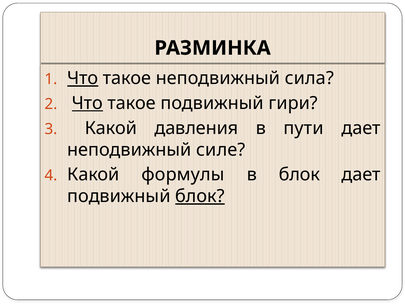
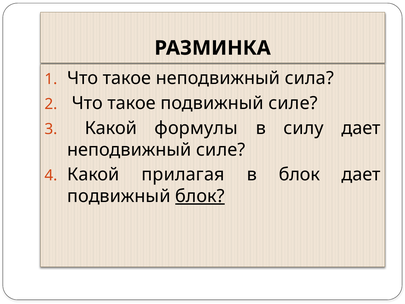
Что underline: present -> none (83, 78)
Что underline: present -> none (87, 103)
подвижный гири: гири -> силе (293, 103)
давления: давления -> формулы (196, 128)
пути: пути -> силу (304, 128)
формулы: формулы -> прилагая (183, 174)
